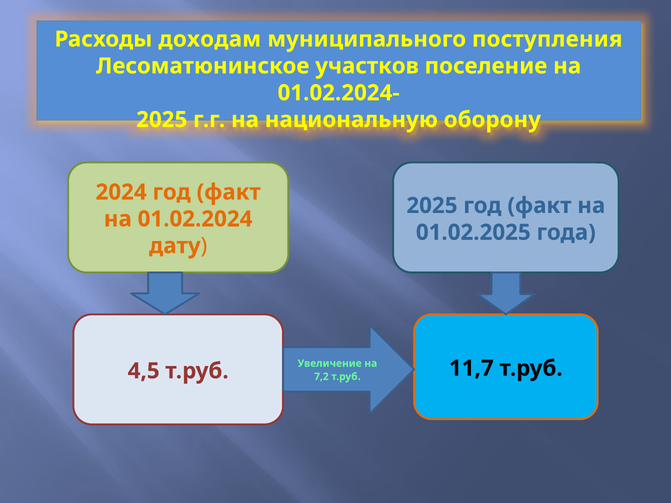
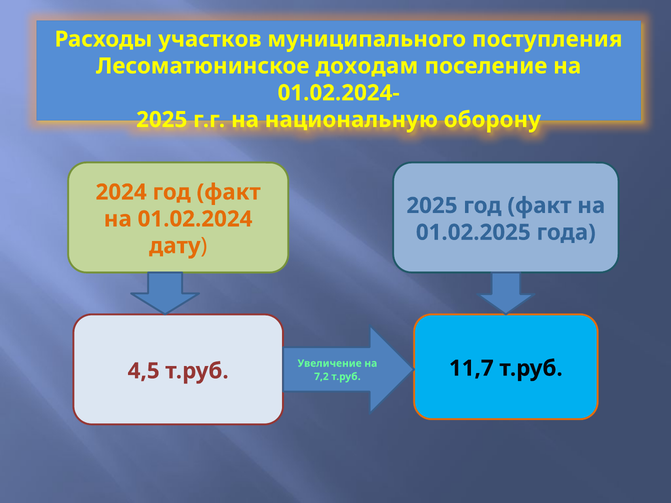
доходам: доходам -> участков (210, 39)
участков: участков -> доходам (367, 66)
